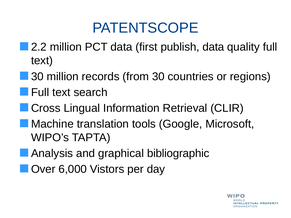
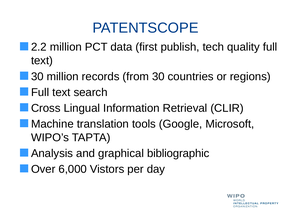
publish data: data -> tech (213, 47)
